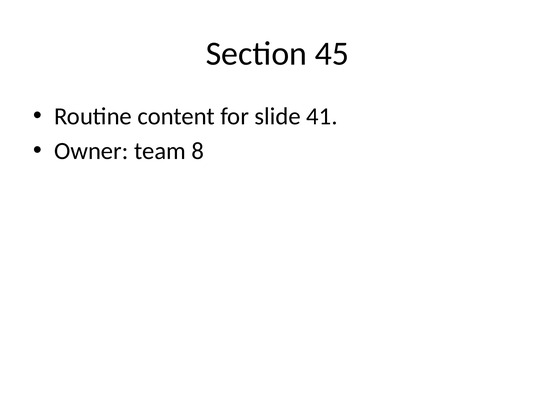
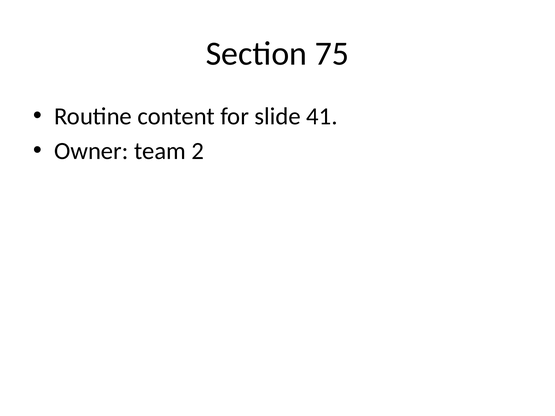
45: 45 -> 75 (332, 54)
8: 8 -> 2 (198, 151)
